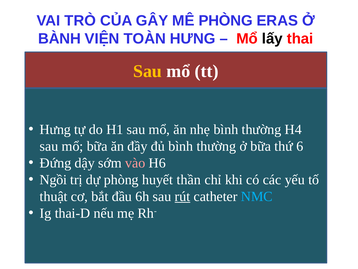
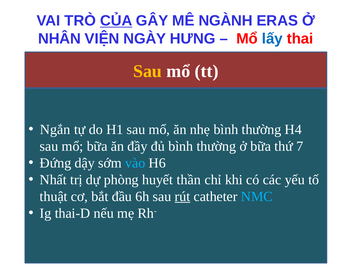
CỦA underline: none -> present (116, 21)
MÊ PHÒNG: PHÒNG -> NGÀNH (226, 21)
BÀNH: BÀNH -> NHÂN (60, 39)
TOÀN: TOÀN -> NGÀY (145, 39)
lấy colour: black -> blue (272, 39)
Hưng: Hưng -> Ngắn (55, 129)
6: 6 -> 7 (300, 146)
vào colour: pink -> light blue (135, 163)
Ngồi: Ngồi -> Nhất (53, 179)
